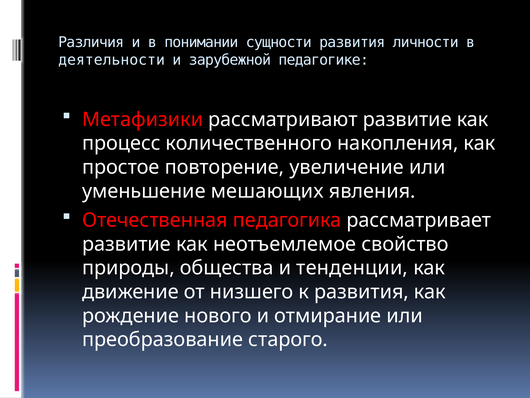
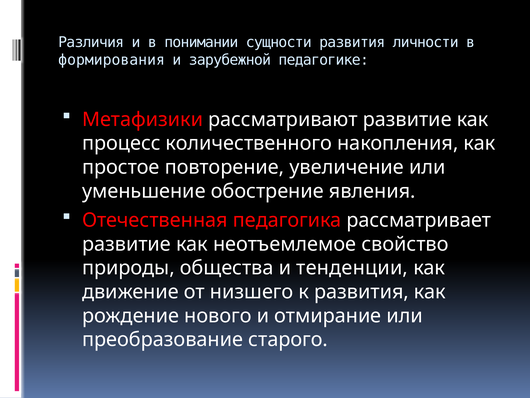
деятельности: деятельности -> формирования (112, 60)
мешающих: мешающих -> обострение (267, 191)
